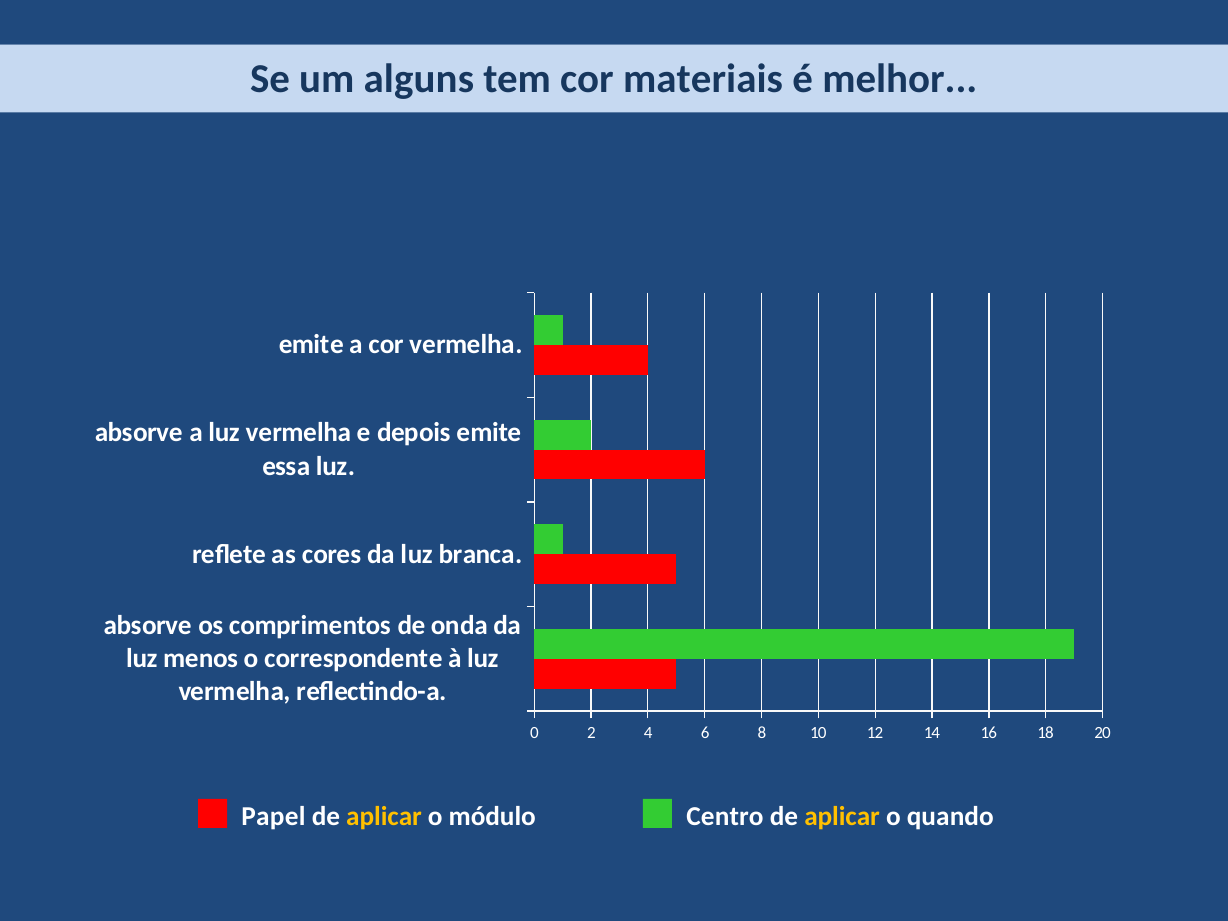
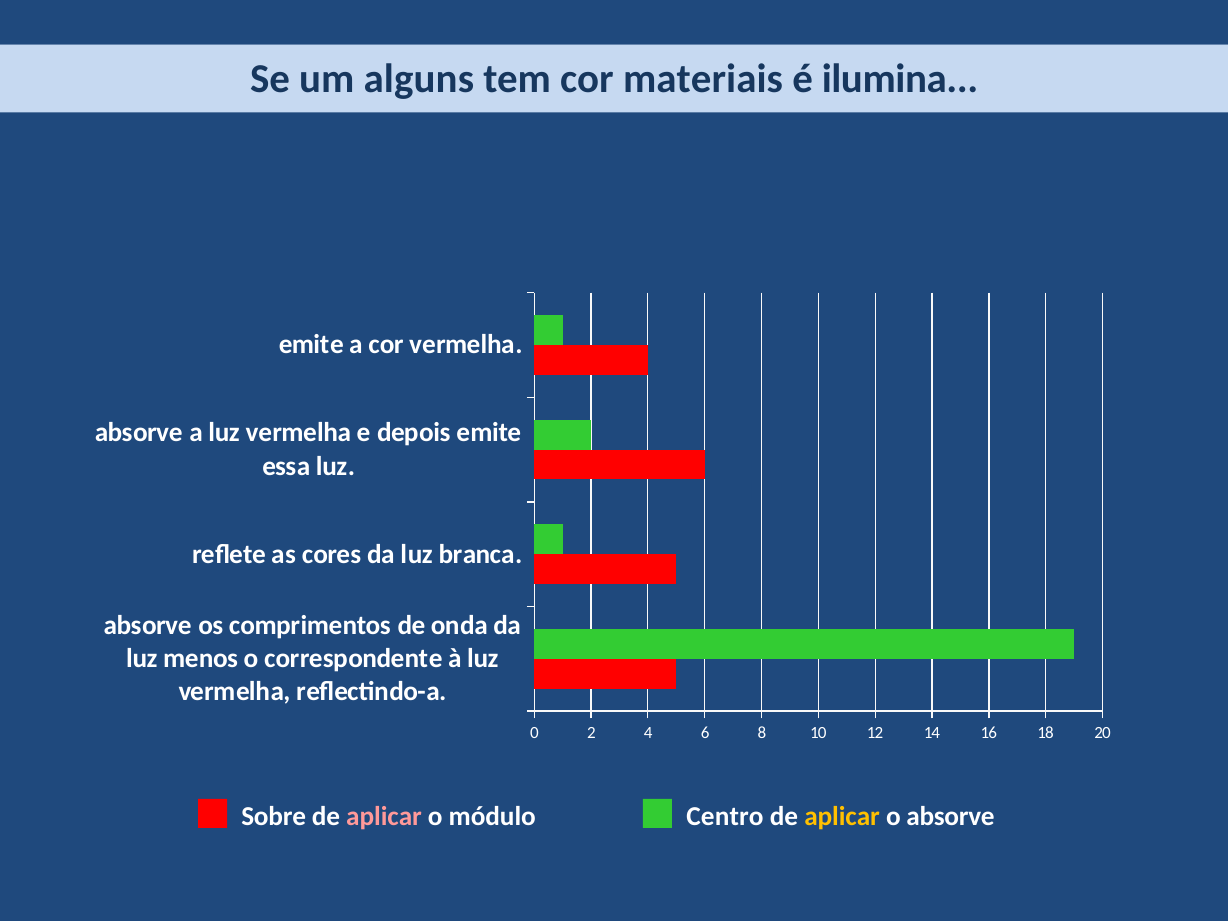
melhor: melhor -> ilumina (900, 78)
Papel: Papel -> Sobre (274, 816)
aplicar colour: yellow -> pink (384, 816)
o quando: quando -> absorve (950, 816)
